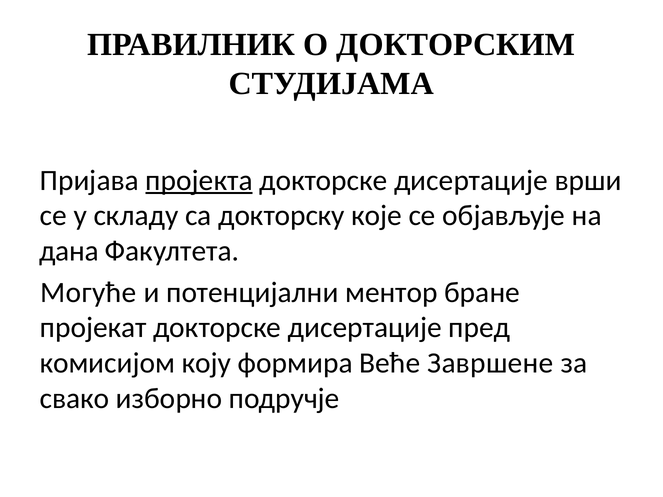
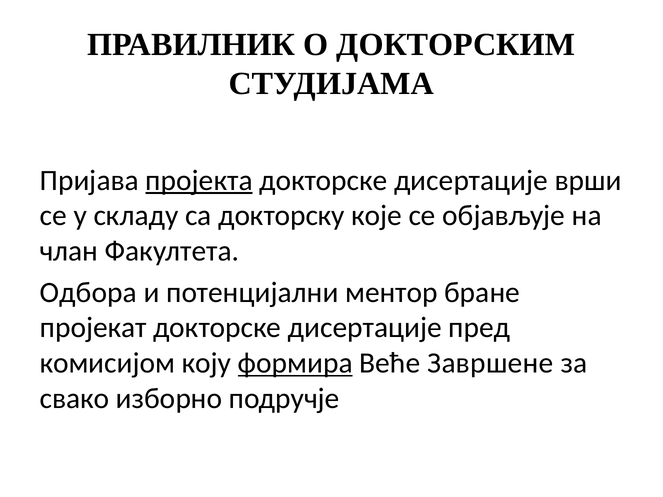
дана: дана -> члан (69, 251)
Могуће: Могуће -> Одбора (88, 292)
формира underline: none -> present (295, 363)
